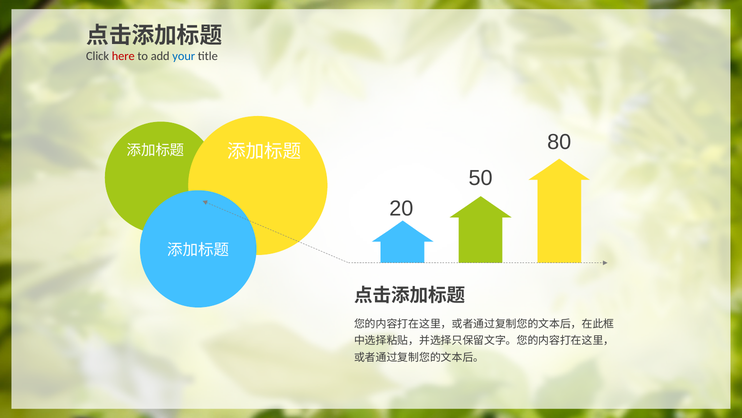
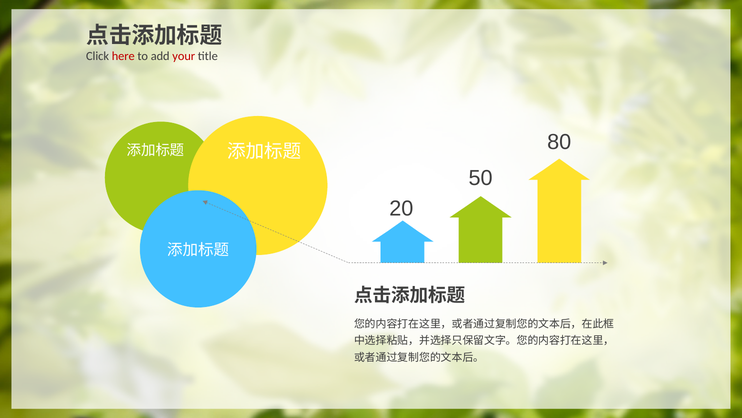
your colour: blue -> red (184, 56)
